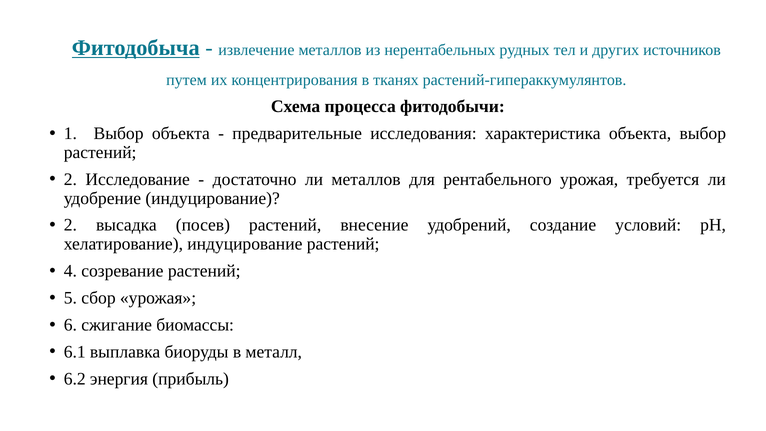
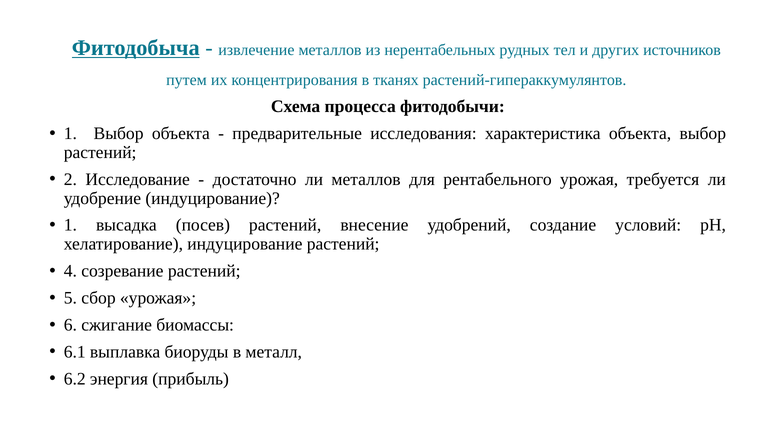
2: 2 -> 1 (70, 225)
